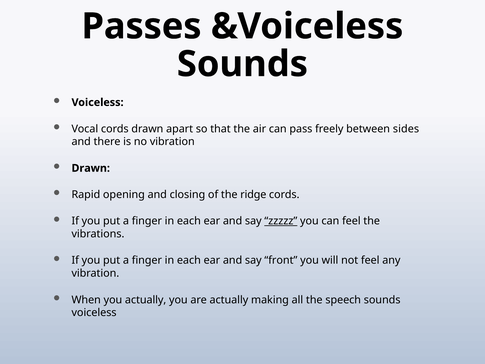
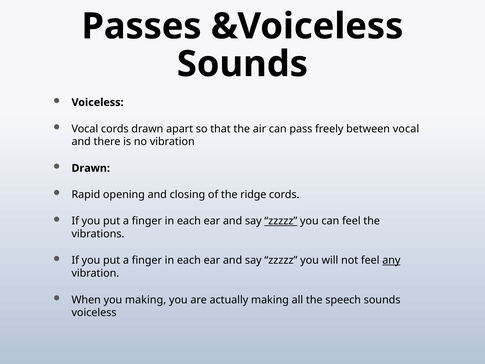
between sides: sides -> vocal (406, 129)
front: front -> zzzzz (281, 260)
any underline: none -> present (391, 260)
you actually: actually -> making (146, 300)
